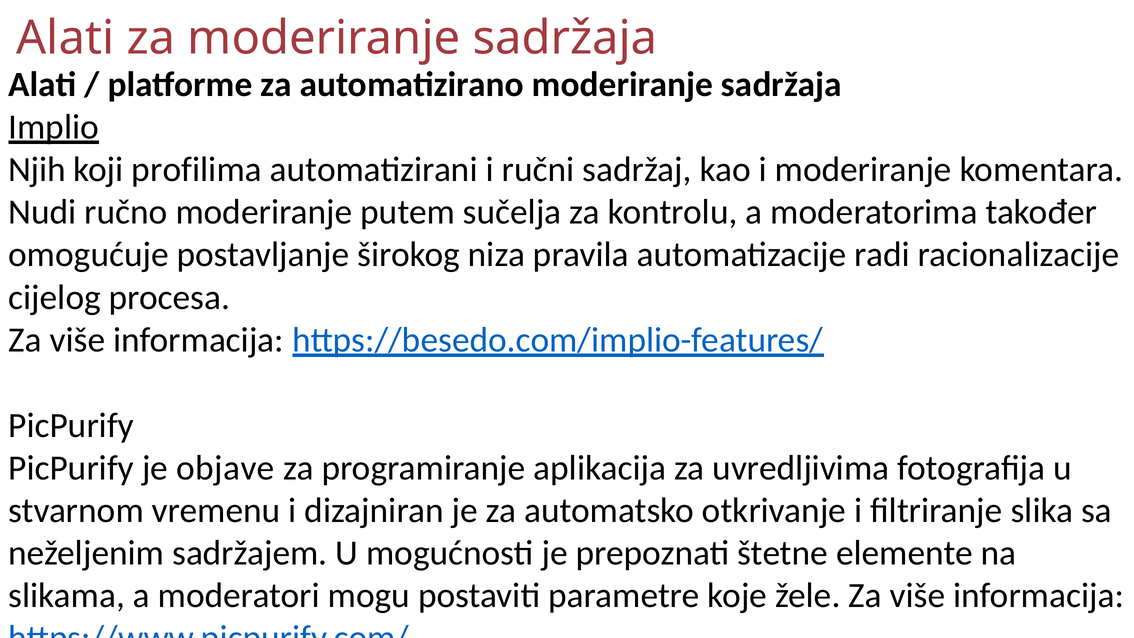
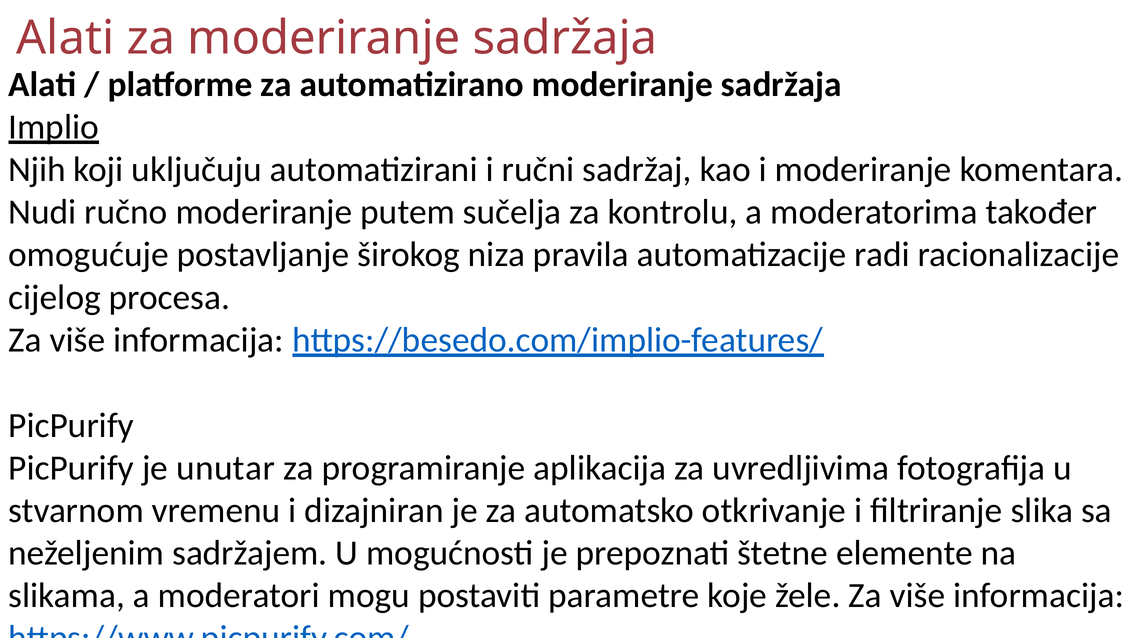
profilima: profilima -> uključuju (197, 170)
objave: objave -> unutar (225, 468)
